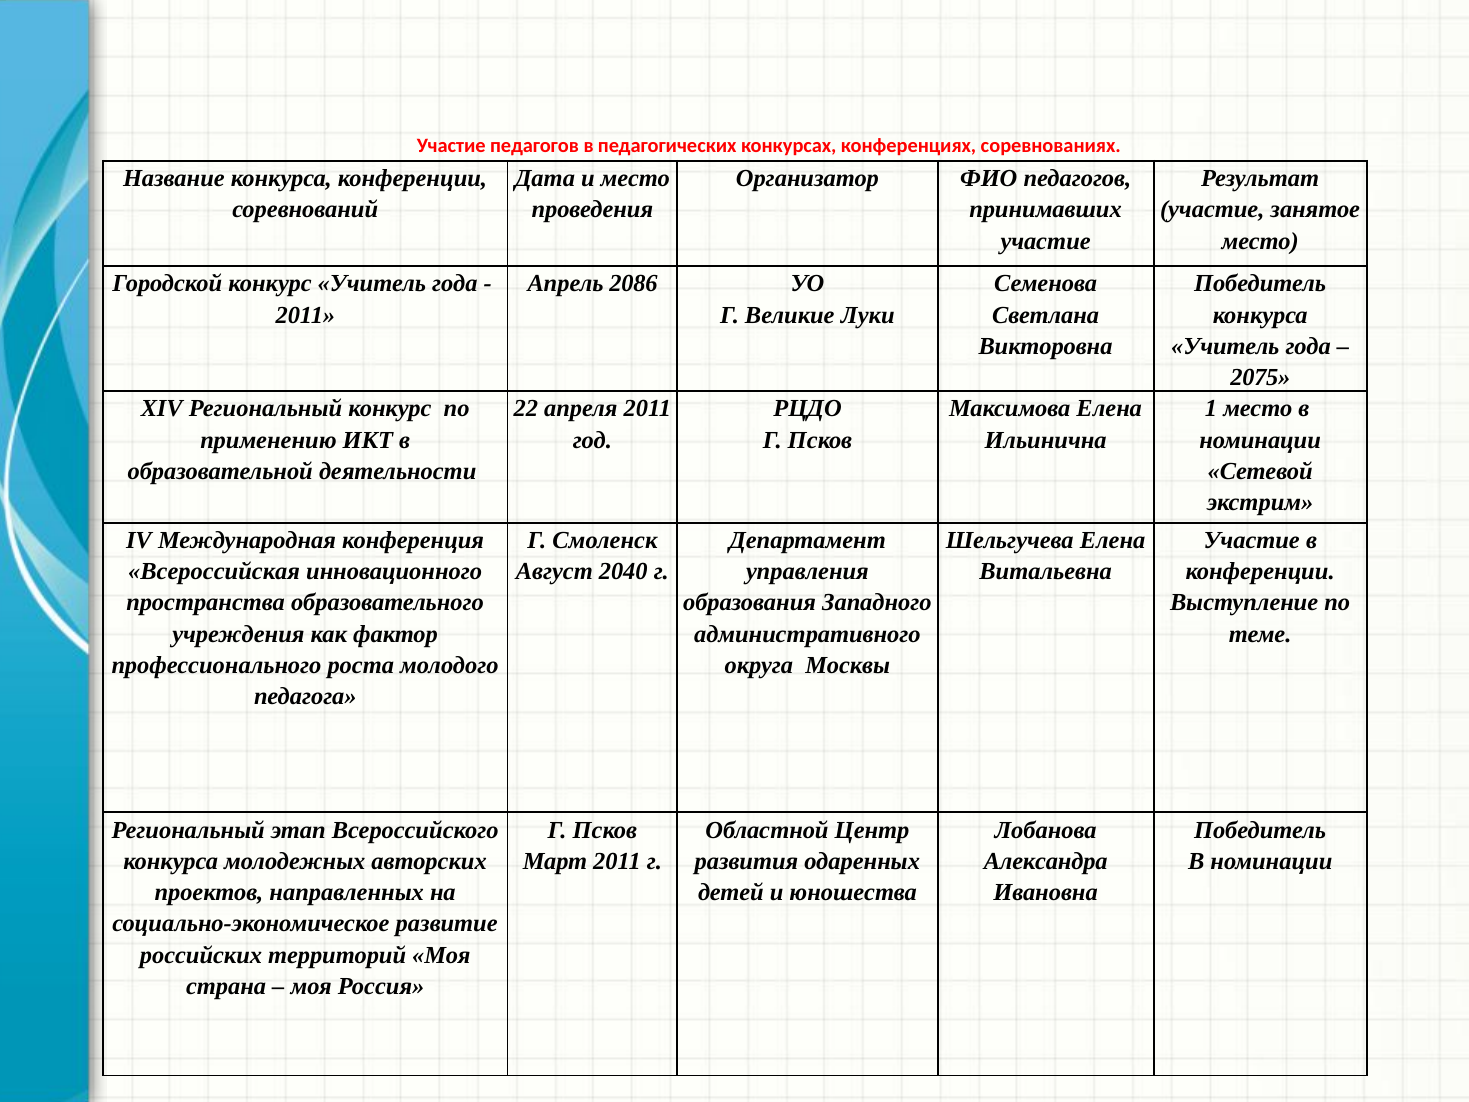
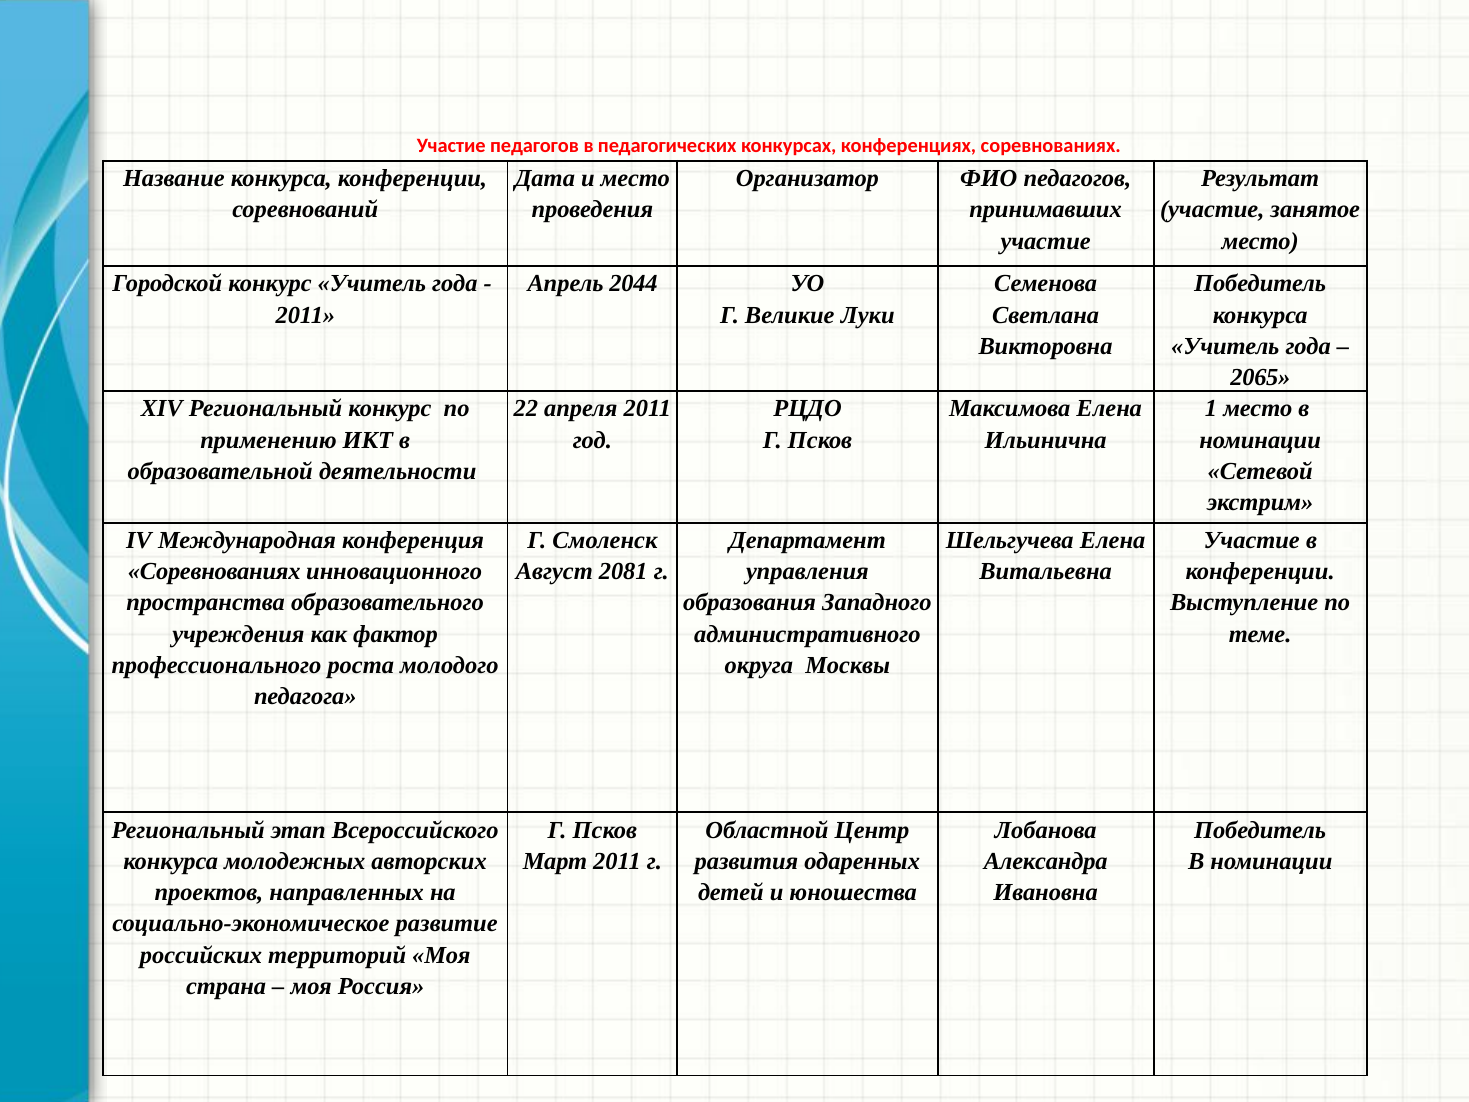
2086: 2086 -> 2044 (634, 284)
2075: 2075 -> 2065 (1260, 377)
Всероссийская: Всероссийская -> Соревнованиях (214, 572)
2040: 2040 -> 2081 (623, 572)
